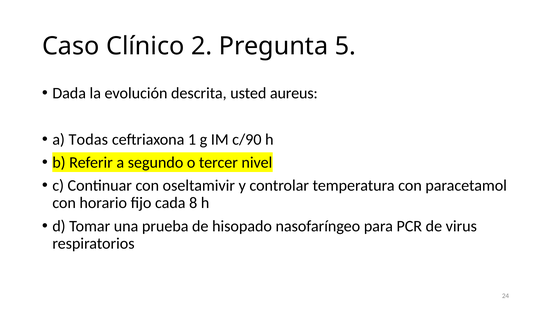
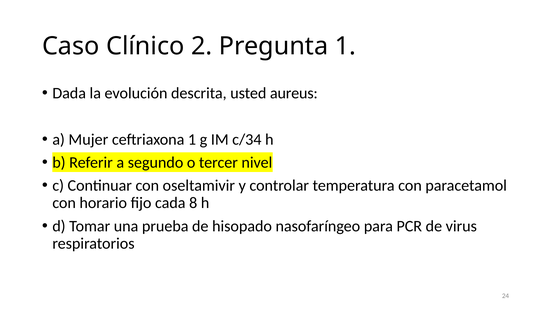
Pregunta 5: 5 -> 1 (345, 46)
Todas: Todas -> Mujer (88, 139)
c/90: c/90 -> c/34 (247, 139)
